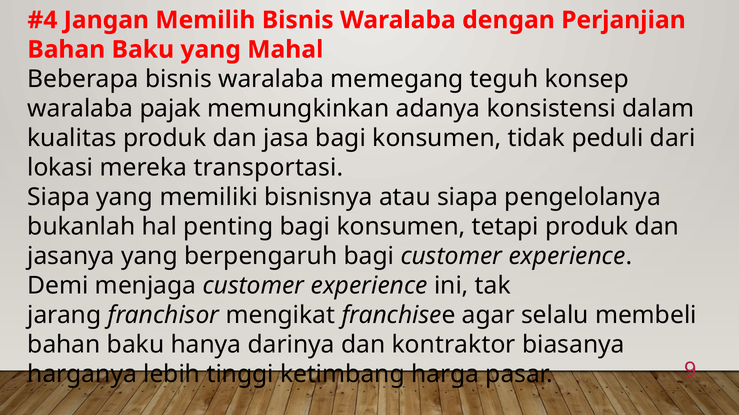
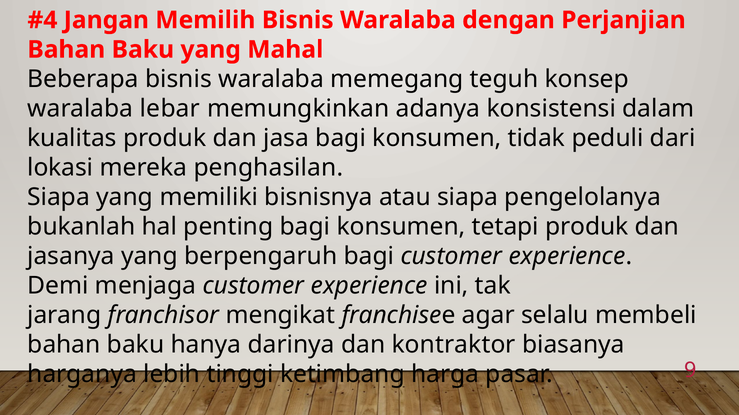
pajak: pajak -> lebar (170, 109)
transportasi: transportasi -> penghasilan (268, 168)
